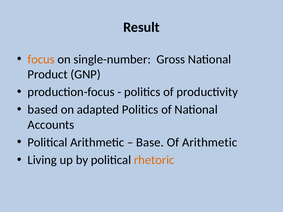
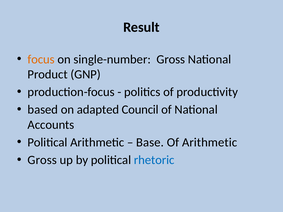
adapted Politics: Politics -> Council (140, 110)
Living: Living -> Gross (42, 160)
rhetoric colour: orange -> blue (154, 160)
